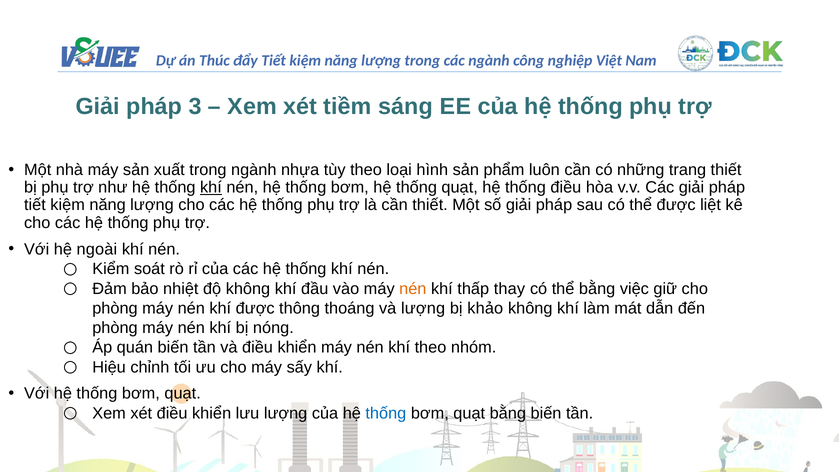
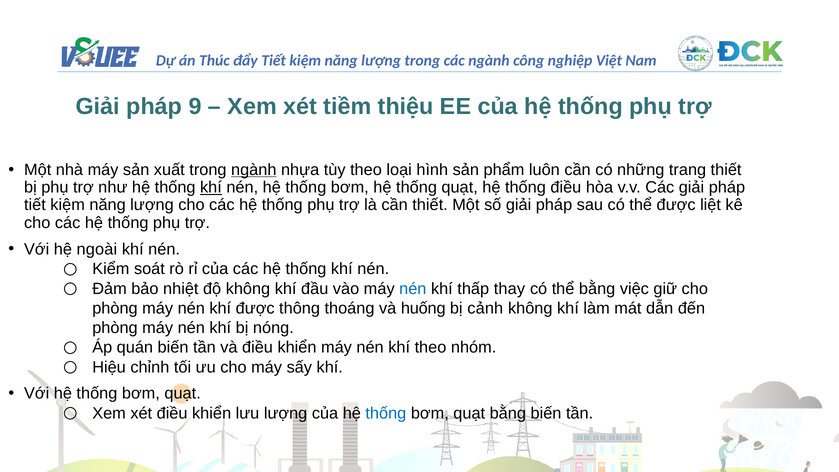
3: 3 -> 9 (195, 106)
sáng: sáng -> thiệu (406, 106)
ngành underline: none -> present (254, 170)
nén colour: orange -> blue (413, 289)
và lượng: lượng -> huống (423, 308)
khảo: khảo -> cảnh (485, 308)
